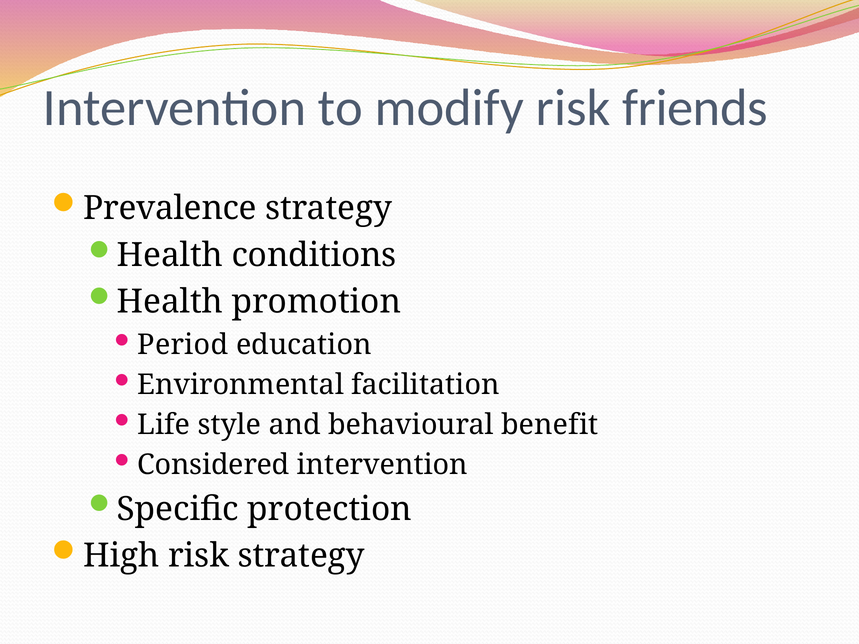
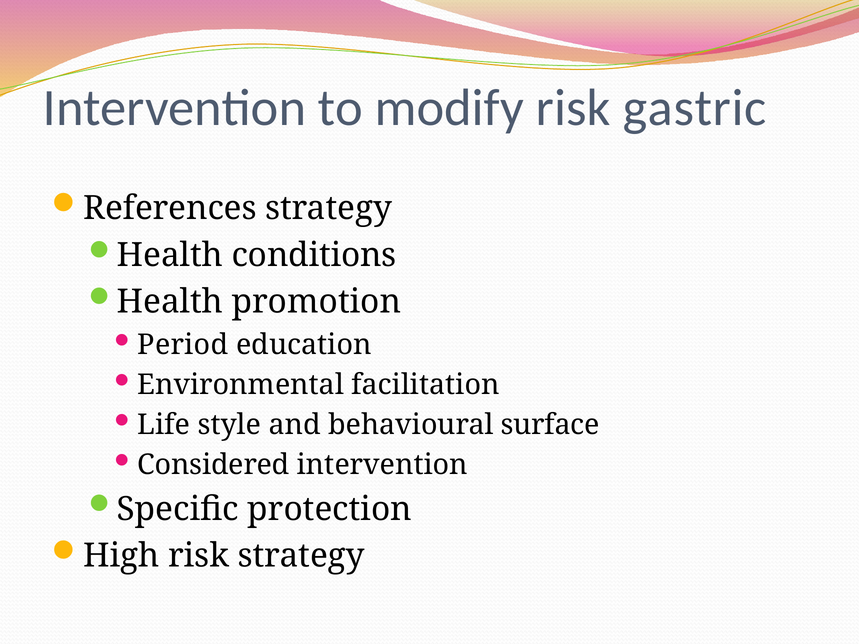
friends: friends -> gastric (694, 108)
Prevalence: Prevalence -> References (170, 208)
benefit: benefit -> surface (550, 425)
